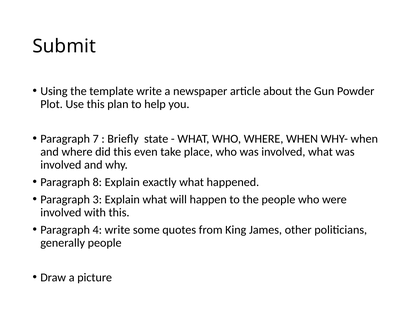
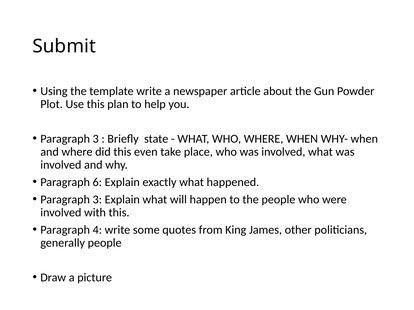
7: 7 -> 3 (96, 139)
8: 8 -> 6 (97, 182)
